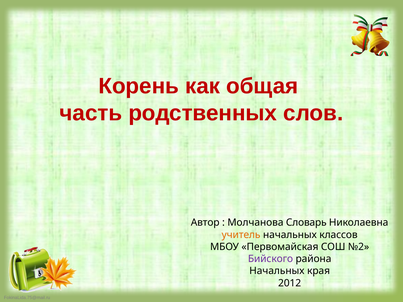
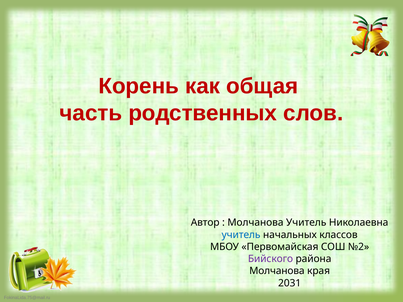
Молчанова Словарь: Словарь -> Учитель (306, 223)
учитель colour: orange -> blue (241, 235)
Начальных: Начальных -> Молчанова (277, 271)
2012: 2012 -> 2031 (290, 283)
